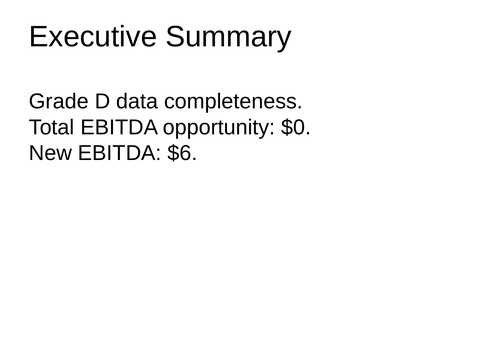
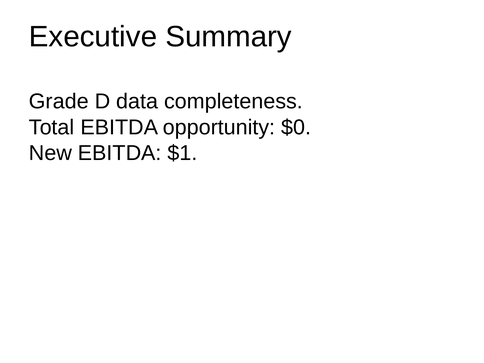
$6: $6 -> $1 (183, 153)
